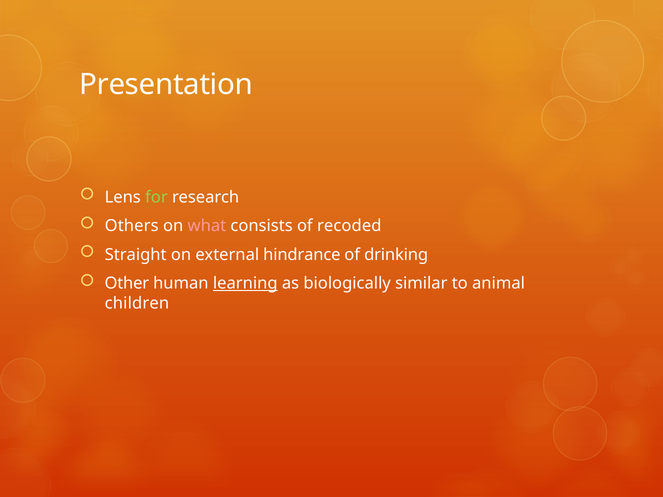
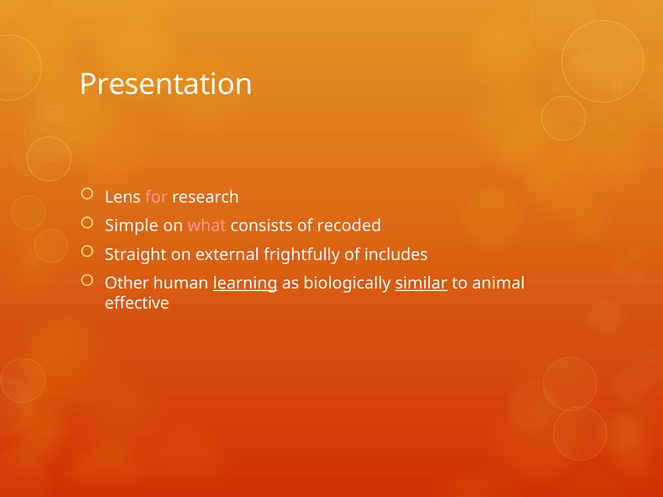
for colour: light green -> pink (156, 197)
Others: Others -> Simple (132, 226)
hindrance: hindrance -> frightfully (302, 255)
drinking: drinking -> includes (396, 255)
similar underline: none -> present (421, 283)
children: children -> effective (137, 303)
